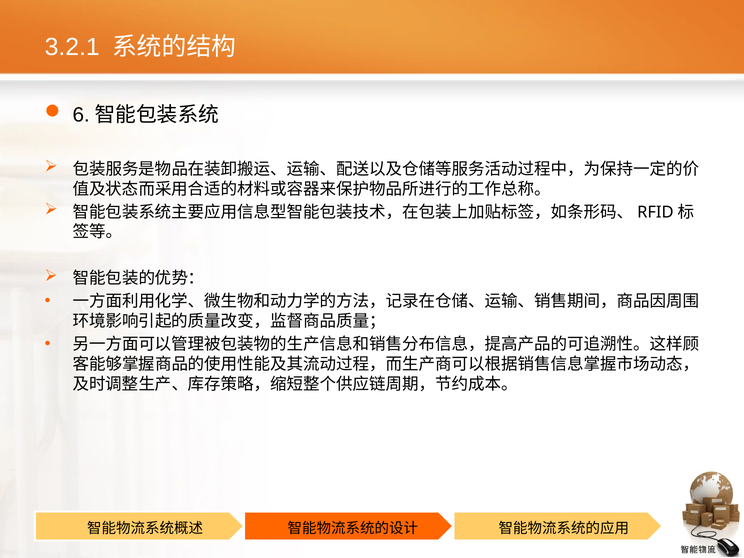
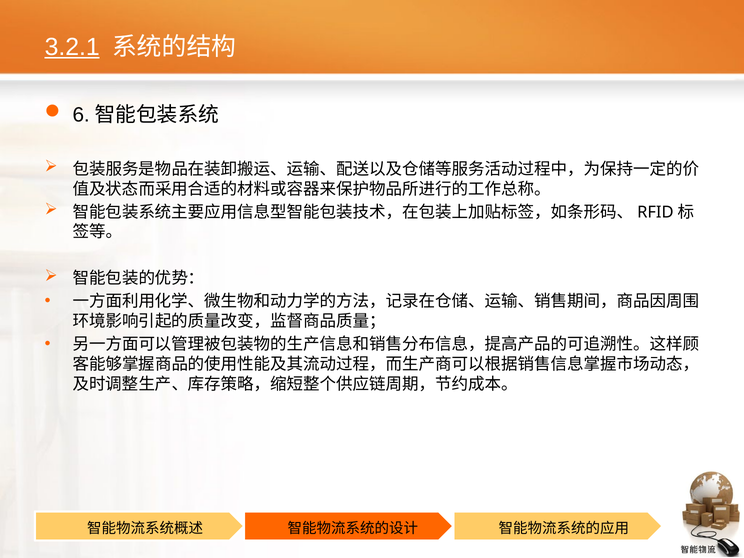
3.2.1 underline: none -> present (72, 47)
